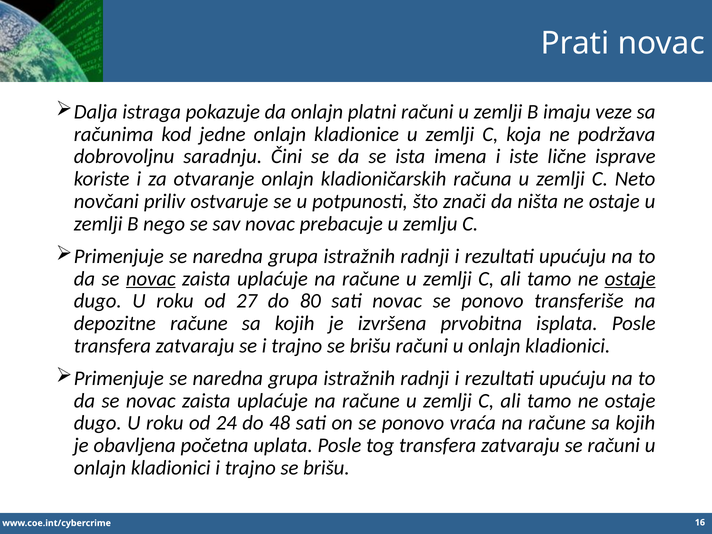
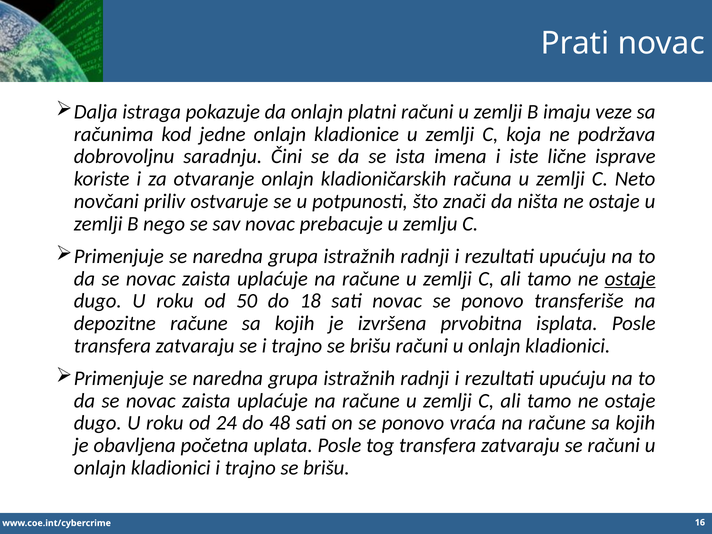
novac underline: present -> none (151, 279)
27: 27 -> 50 (247, 301)
80: 80 -> 18 (310, 301)
